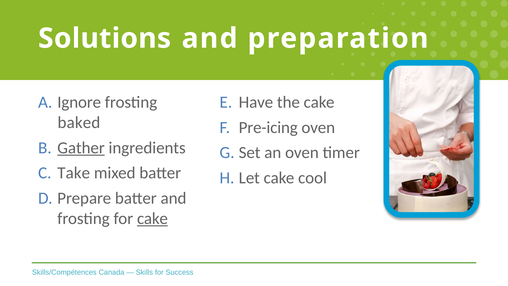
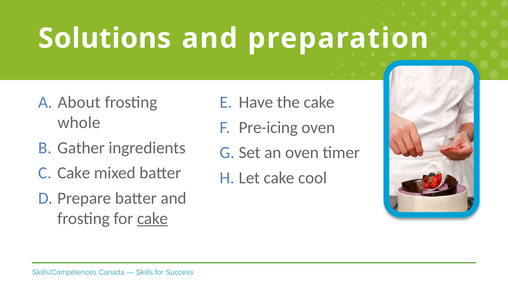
Ignore: Ignore -> About (79, 102)
baked: baked -> whole (79, 122)
Gather underline: present -> none (81, 148)
Take: Take -> Cake (74, 173)
